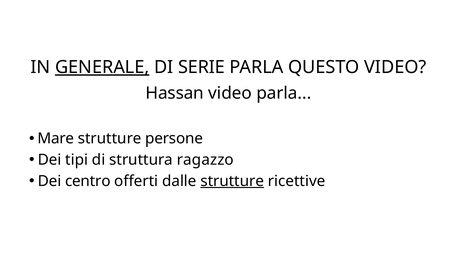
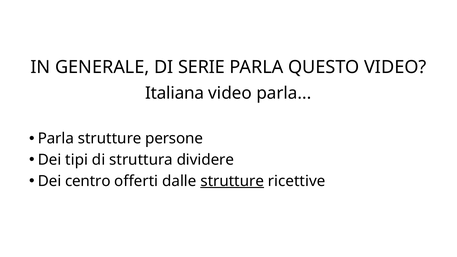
GENERALE underline: present -> none (102, 67)
Hassan: Hassan -> Italiana (175, 93)
Mare: Mare -> Parla (56, 139)
ragazzo: ragazzo -> dividere (205, 160)
